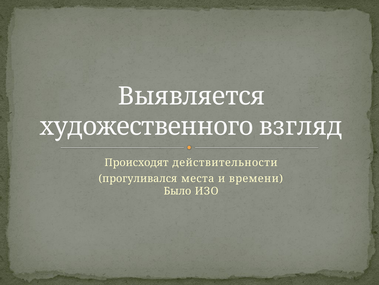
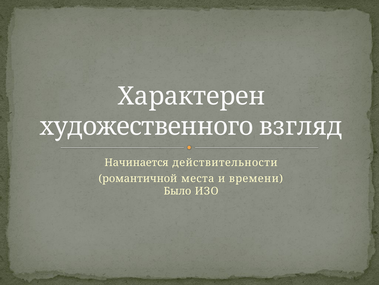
Выявляется: Выявляется -> Характерен (191, 96)
Происходят: Происходят -> Начинается (137, 162)
прогуливался: прогуливался -> романтичной (138, 178)
